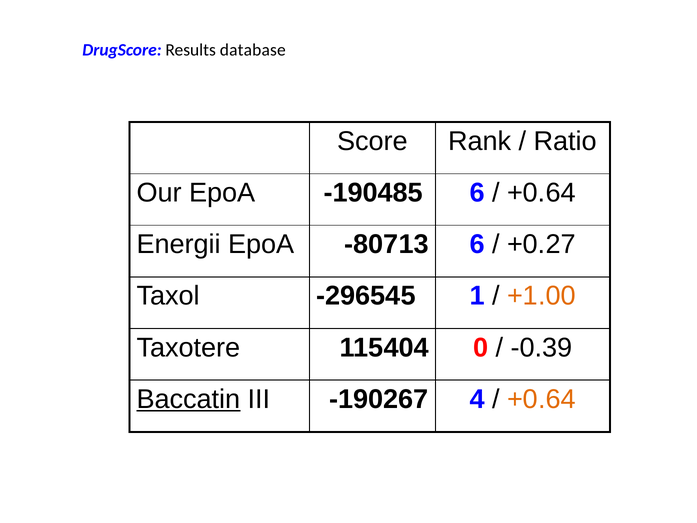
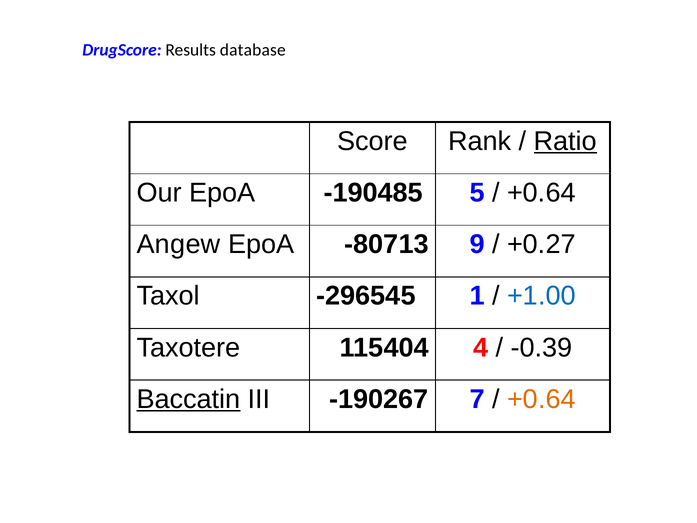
Ratio underline: none -> present (565, 141)
-190485 6: 6 -> 5 (477, 193)
Energii: Energii -> Angew (179, 244)
-80713 6: 6 -> 9 (477, 244)
+1.00 colour: orange -> blue (541, 296)
0: 0 -> 4 (481, 347)
4: 4 -> 7 (477, 399)
